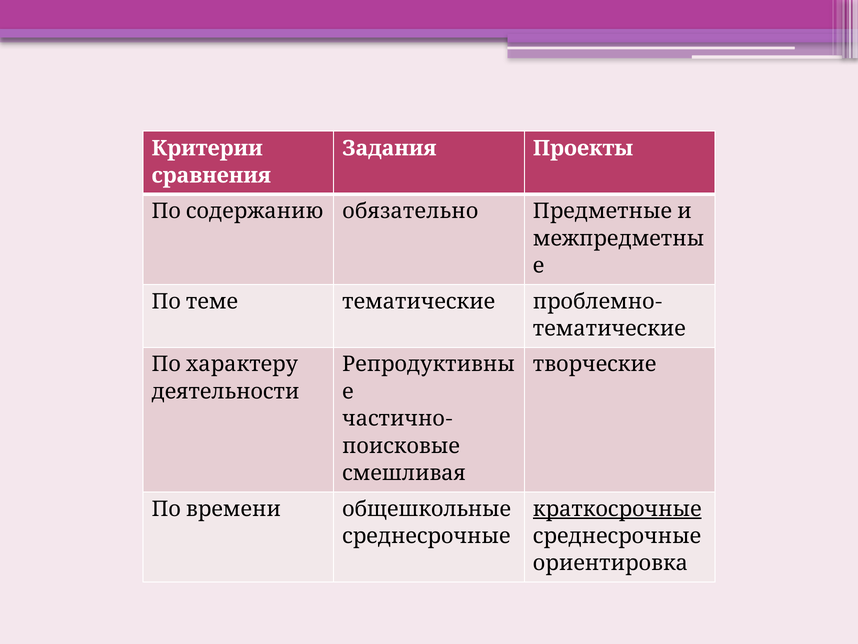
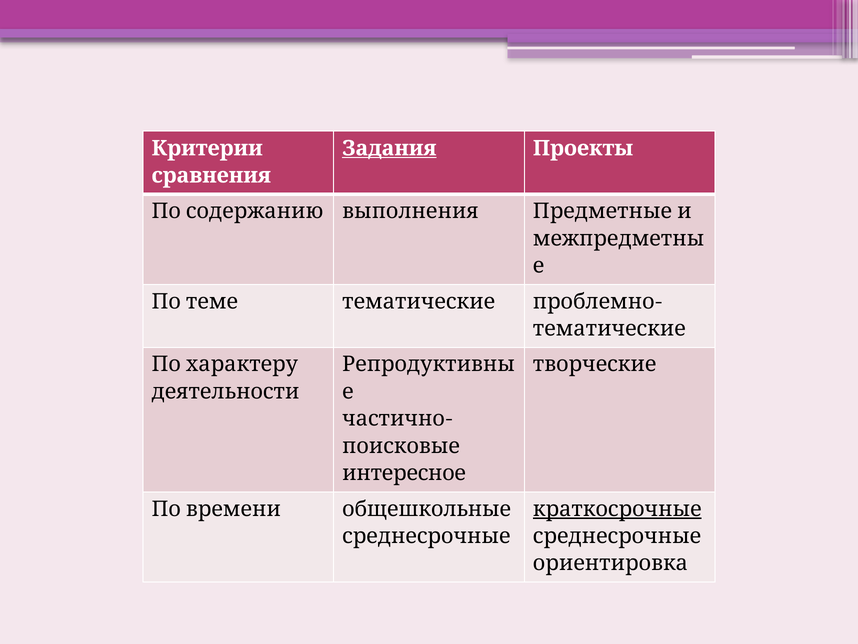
Задания underline: none -> present (389, 148)
обязательно: обязательно -> выполнения (410, 211)
смешливая: смешливая -> интересное (404, 473)
